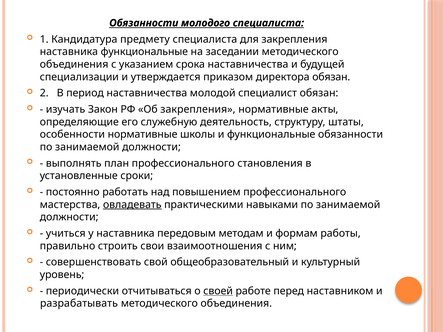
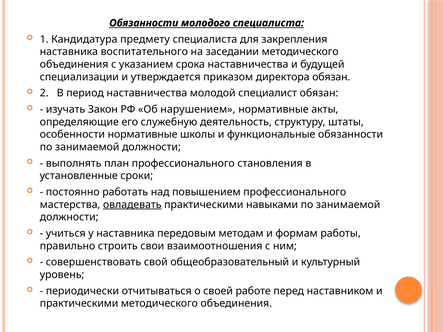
наставника функциональные: функциональные -> воспитательного (144, 52)
Об закрепления: закрепления -> нарушением (198, 109)
своей underline: present -> none (218, 291)
разрабатывать: разрабатывать -> практическими (79, 304)
